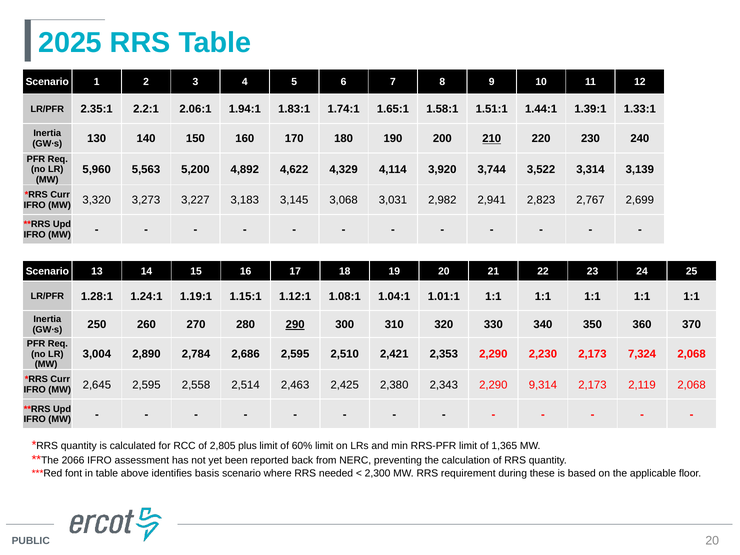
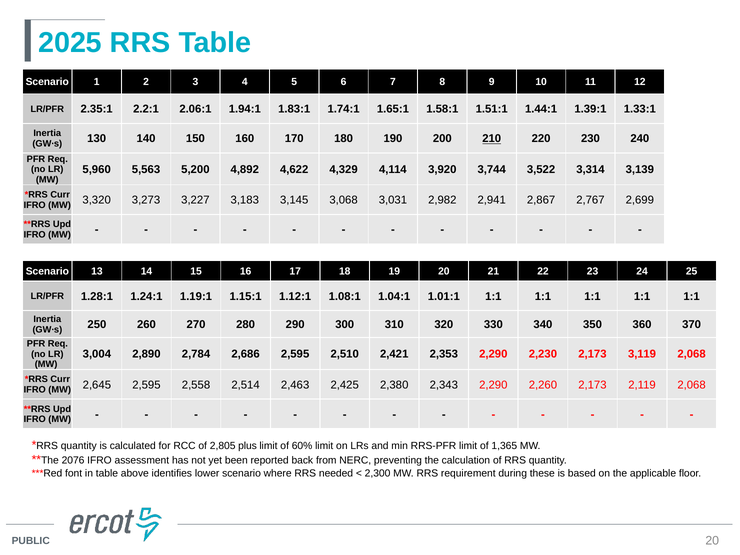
2,823: 2,823 -> 2,867 (541, 200)
290 underline: present -> none (295, 325)
7,324: 7,324 -> 3,119 (642, 354)
9,314: 9,314 -> 2,260 (543, 385)
2066: 2066 -> 2076 (73, 460)
basis: basis -> lower (207, 473)
